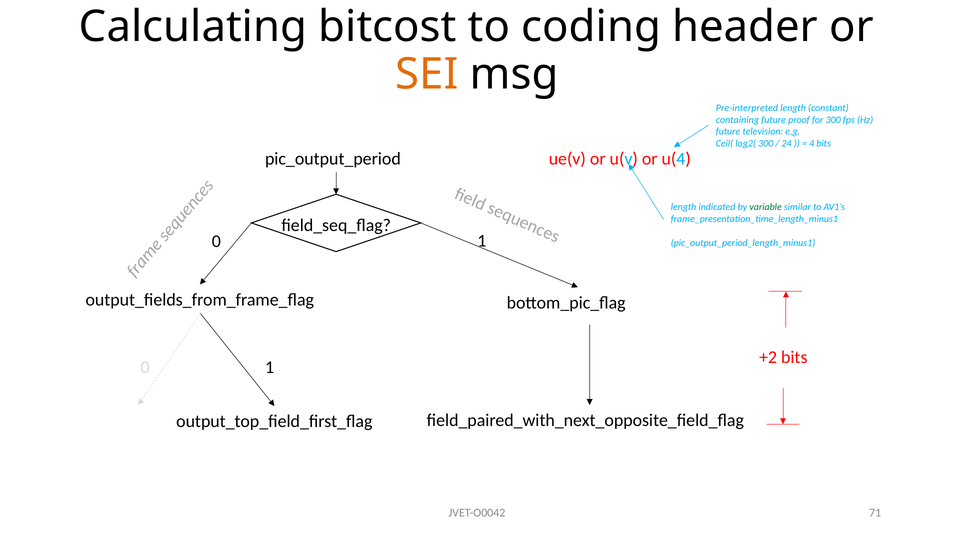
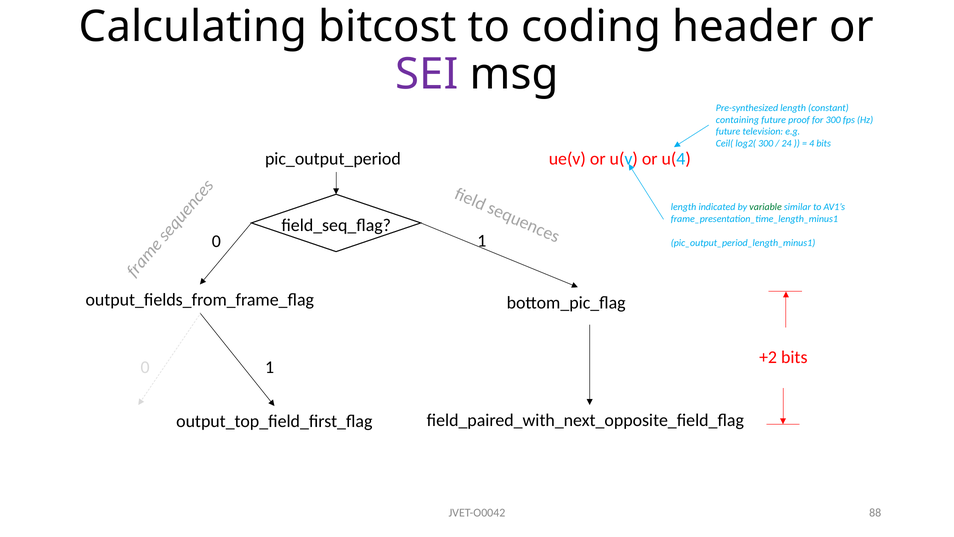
SEI colour: orange -> purple (427, 74)
Pre-interpreted: Pre-interpreted -> Pre-synthesized (747, 108)
71: 71 -> 88 (875, 512)
